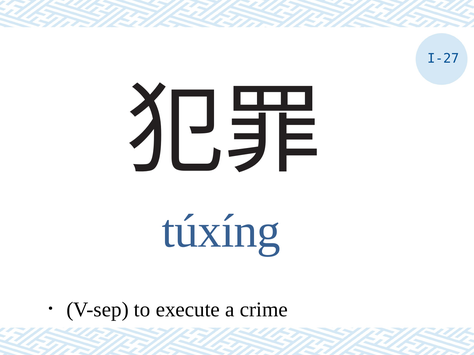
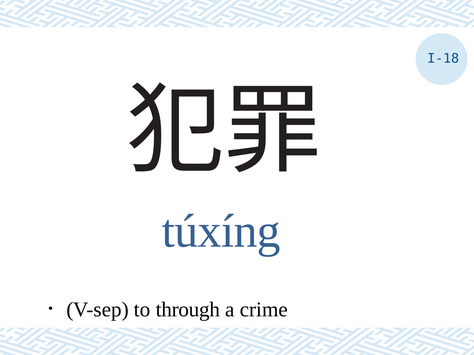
I-27: I-27 -> I-18 (443, 59)
execute: execute -> through (188, 310)
